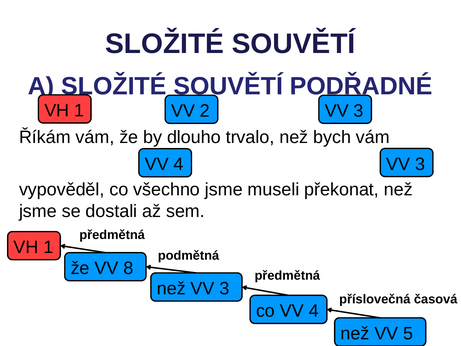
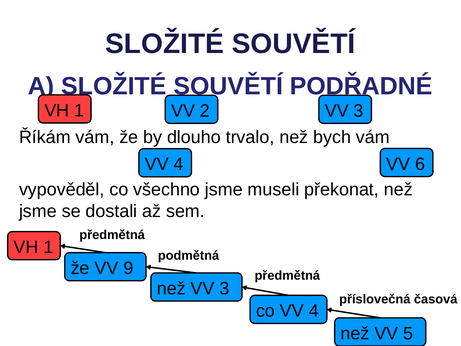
4 VV 3: 3 -> 6 (420, 164)
8: 8 -> 9 (128, 268)
